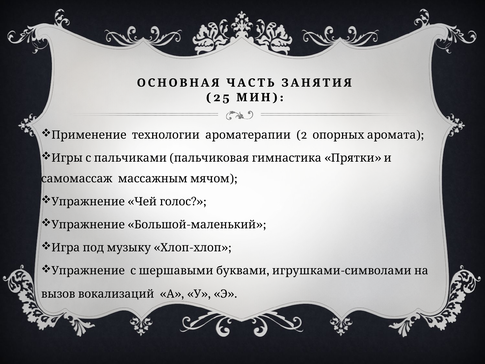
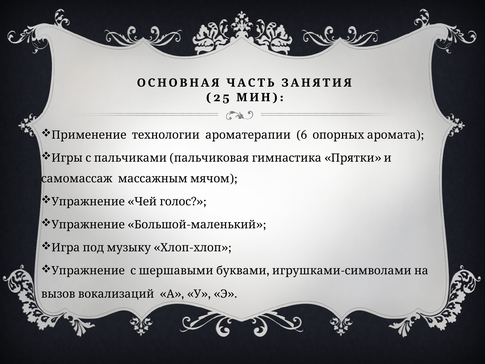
2: 2 -> 6 (302, 135)
